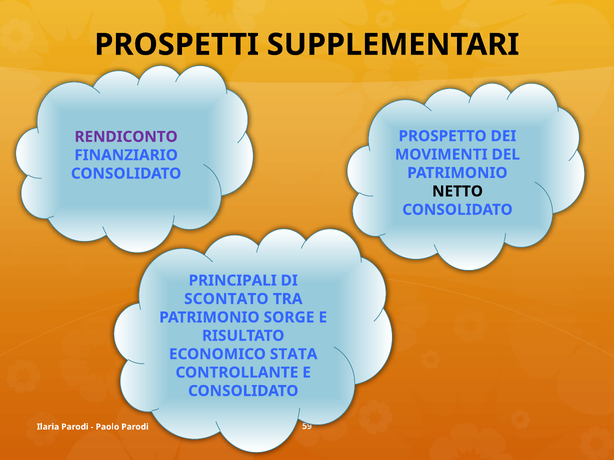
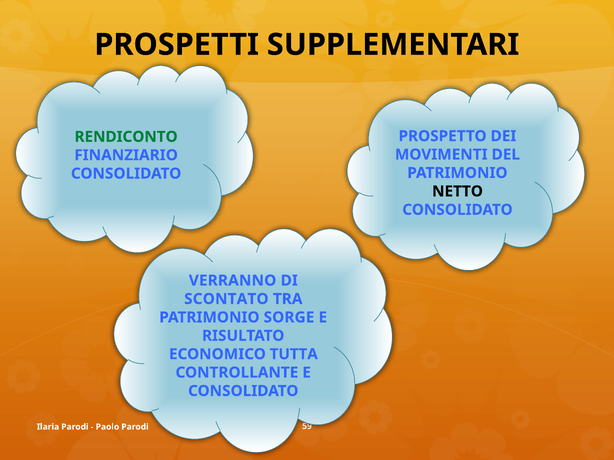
RENDICONTO colour: purple -> green (126, 137)
PRINCIPALI: PRINCIPALI -> VERRANNO (233, 281)
STATA: STATA -> TUTTA (294, 355)
